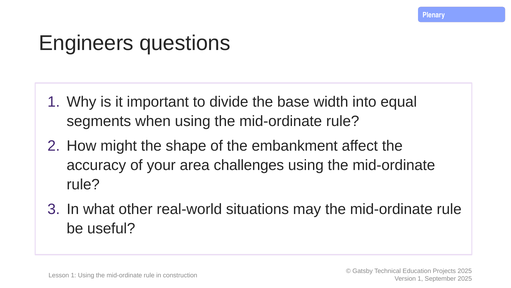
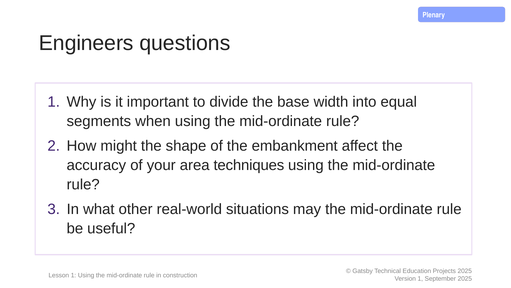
challenges: challenges -> techniques (249, 165)
